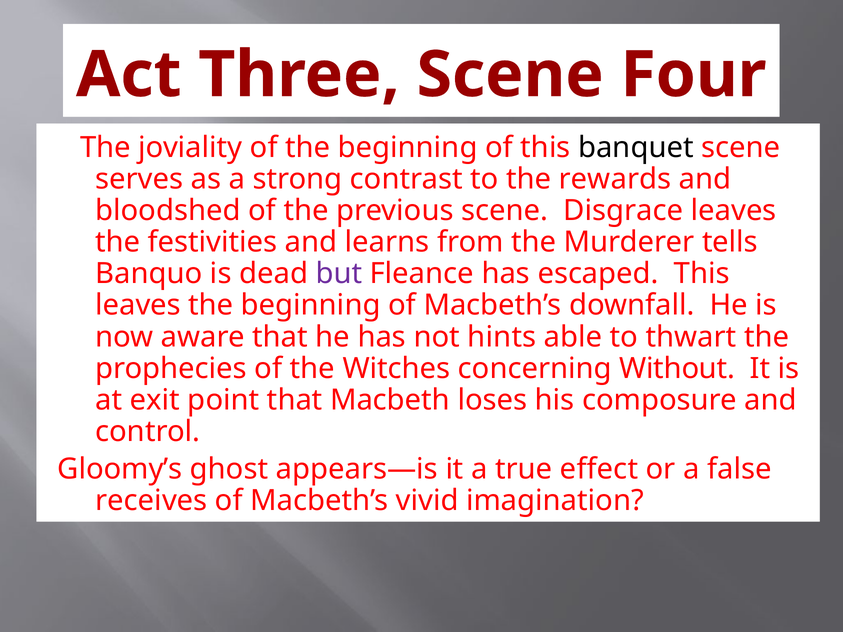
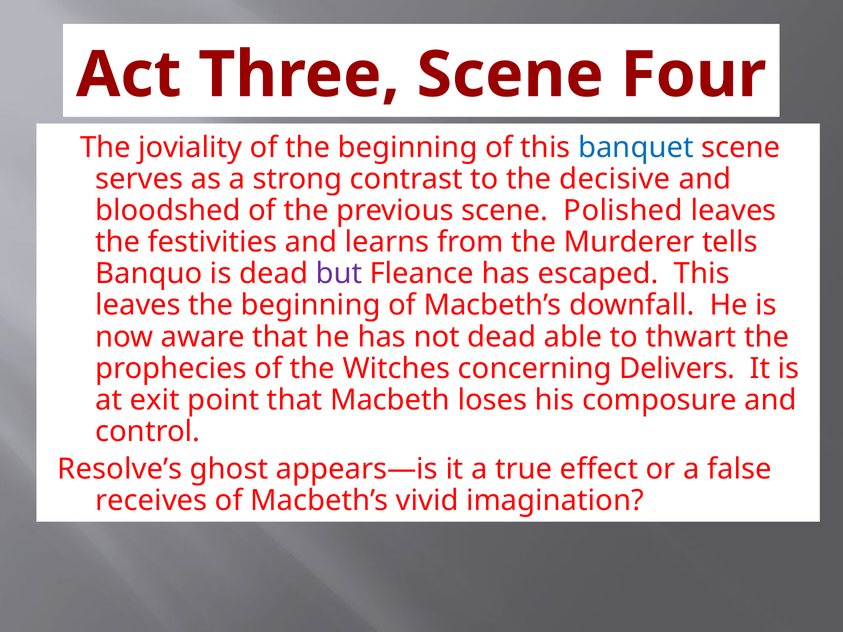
banquet colour: black -> blue (636, 147)
rewards: rewards -> decisive (615, 179)
Disgrace: Disgrace -> Polished (623, 211)
not hints: hints -> dead (502, 337)
Without: Without -> Delivers (677, 369)
Gloomy’s: Gloomy’s -> Resolve’s (120, 469)
